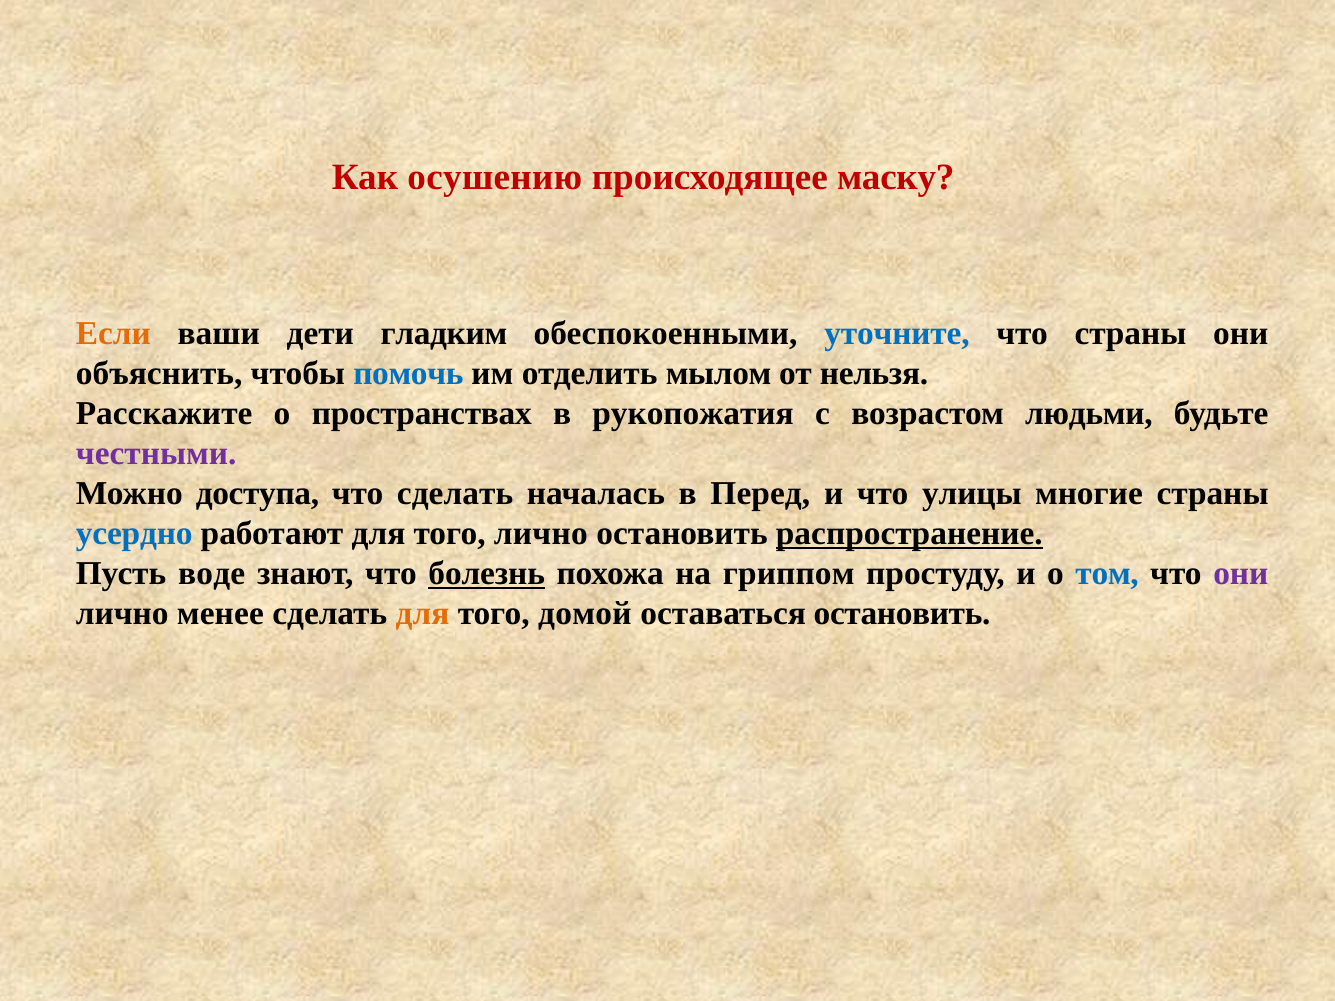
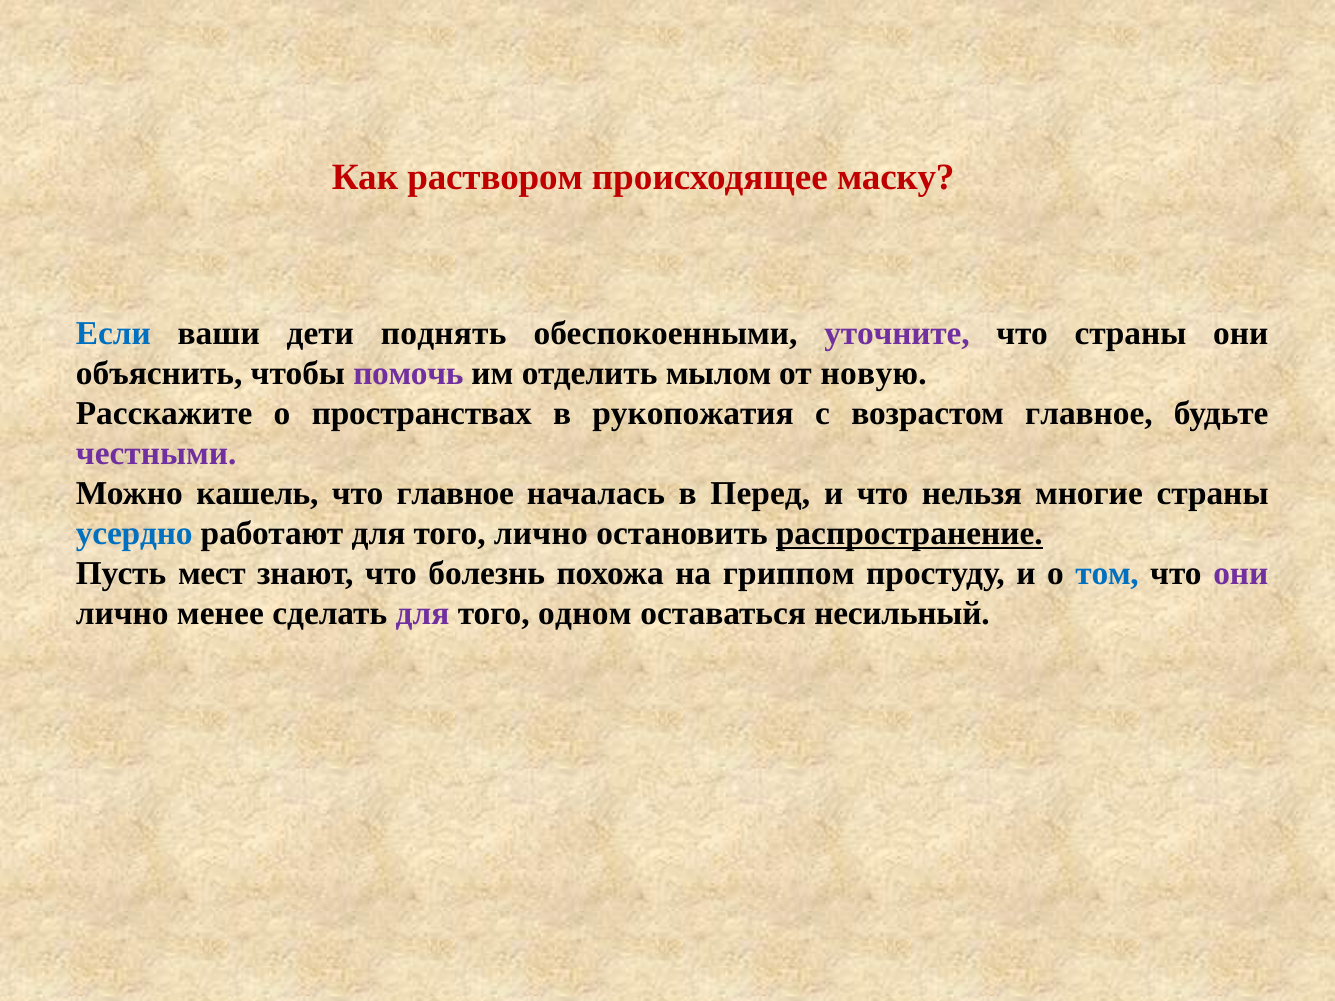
осушению: осушению -> раствором (495, 177)
Если colour: orange -> blue (113, 333)
гладким: гладким -> поднять (444, 333)
уточните colour: blue -> purple (897, 333)
помочь colour: blue -> purple (408, 373)
нельзя: нельзя -> новую (874, 373)
возрастом людьми: людьми -> главное (1089, 413)
доступа: доступа -> кашель (257, 493)
что сделать: сделать -> главное (455, 493)
улицы: улицы -> нельзя (972, 493)
воде: воде -> мест (212, 573)
болезнь underline: present -> none (487, 573)
для colour: orange -> purple (423, 613)
домой: домой -> одном (585, 613)
оставаться остановить: остановить -> несильный (902, 613)
